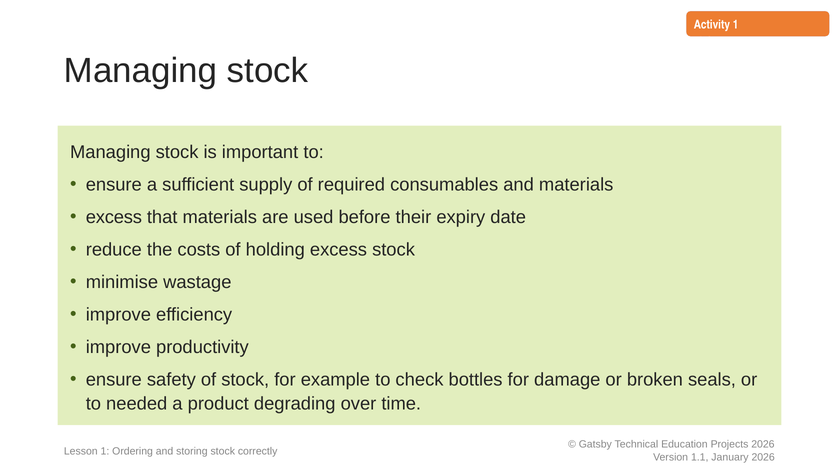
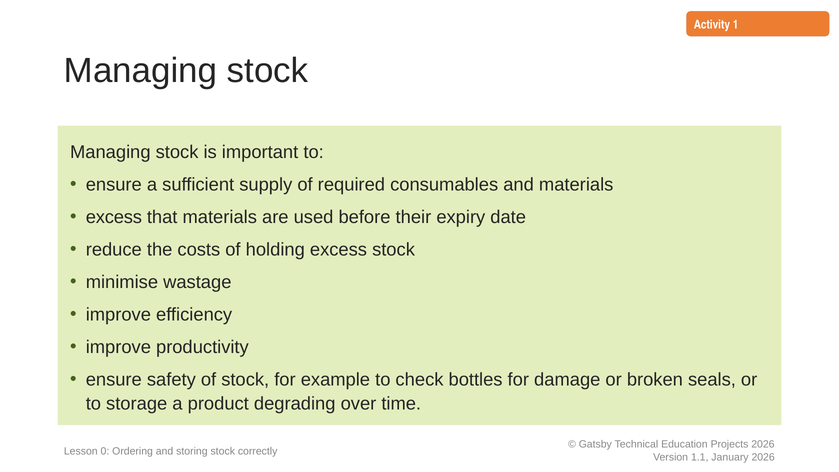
needed: needed -> storage (137, 404)
Lesson 1: 1 -> 0 (105, 451)
